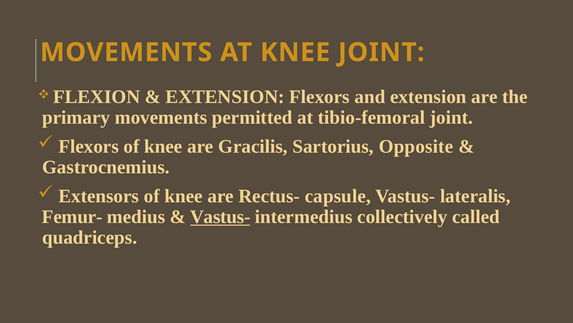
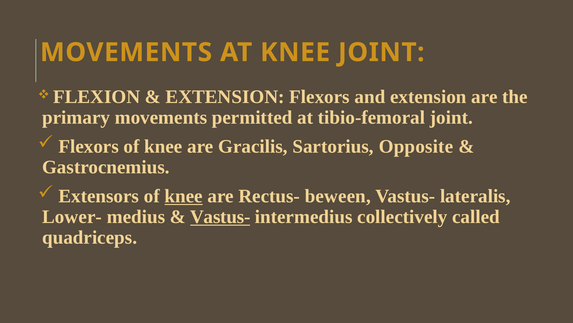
knee underline: none -> present (184, 196)
capsule: capsule -> beween (338, 196)
Femur-: Femur- -> Lower- (72, 216)
